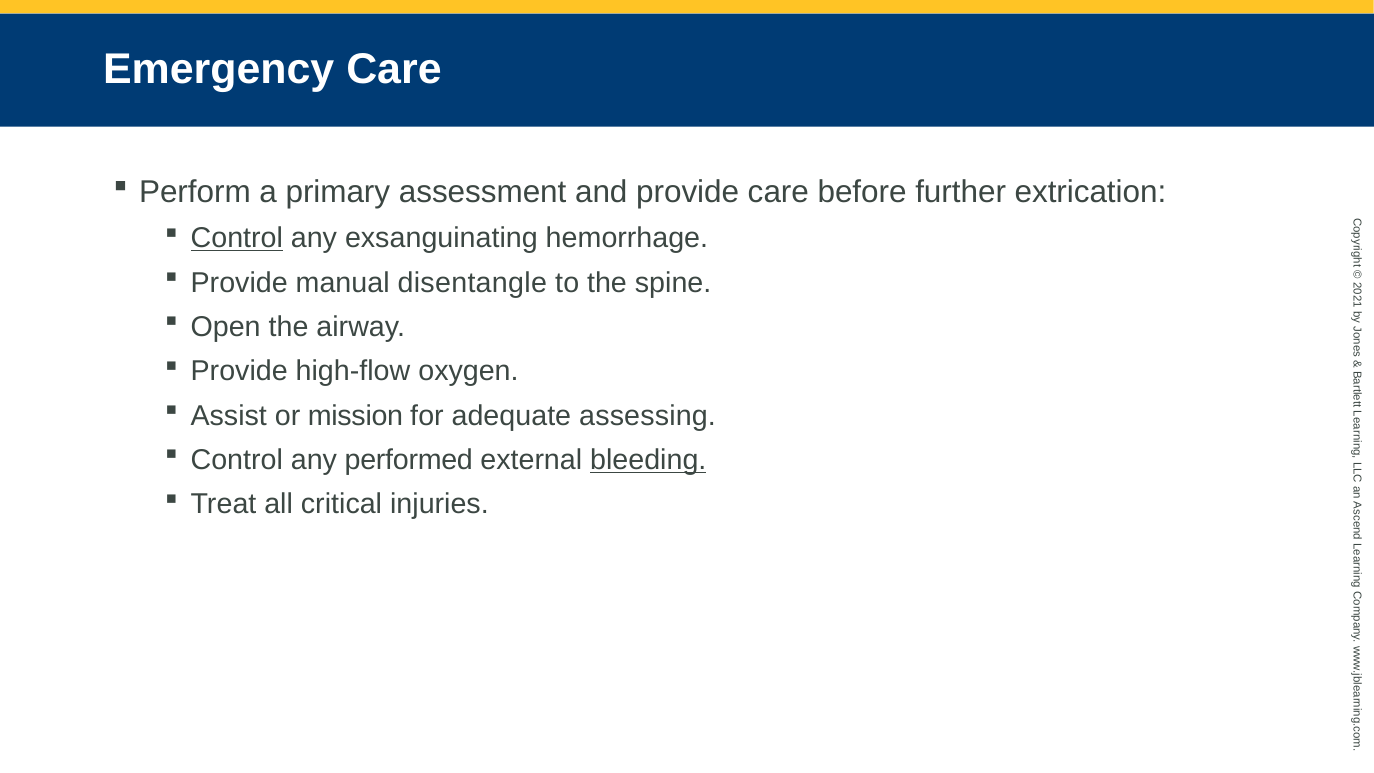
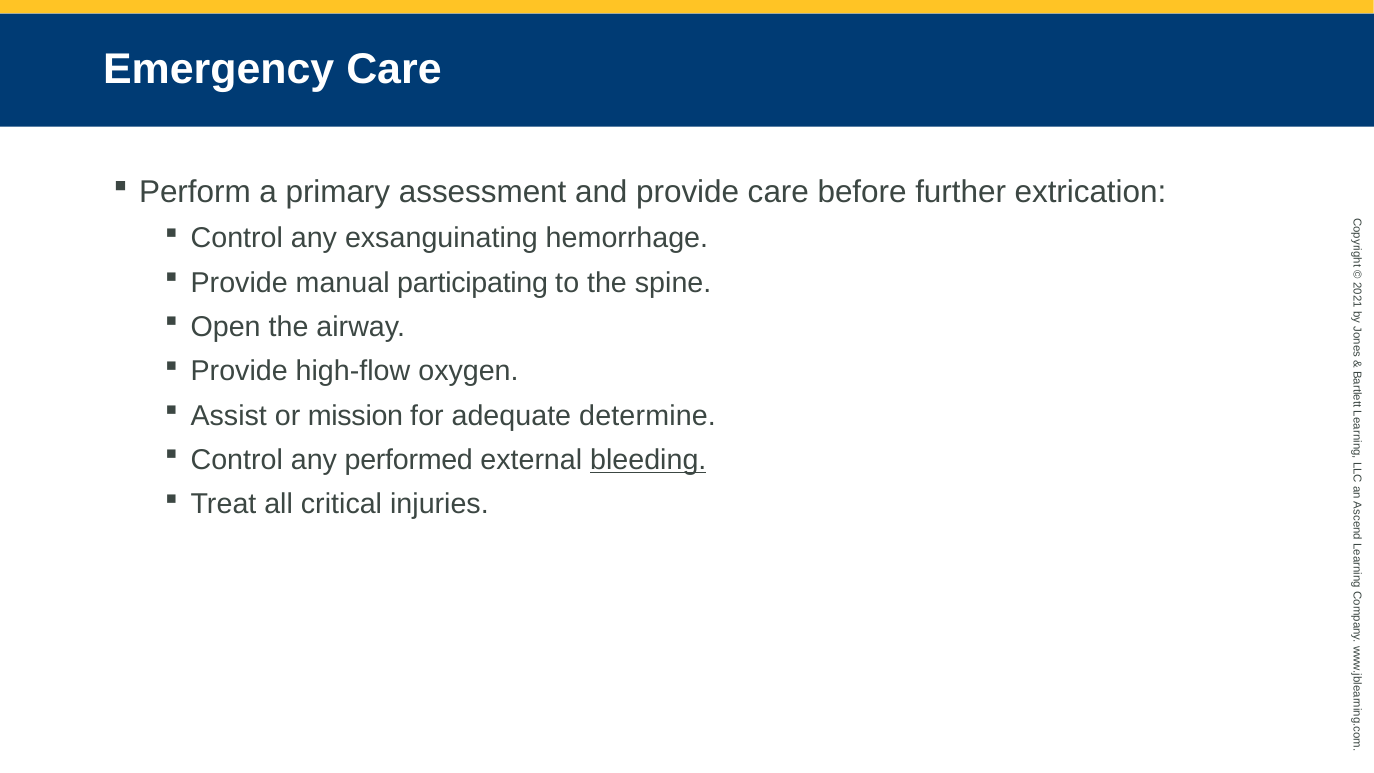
Control underline: present -> none (237, 238)
disentangle: disentangle -> participating (473, 283)
assessing: assessing -> determine (648, 416)
